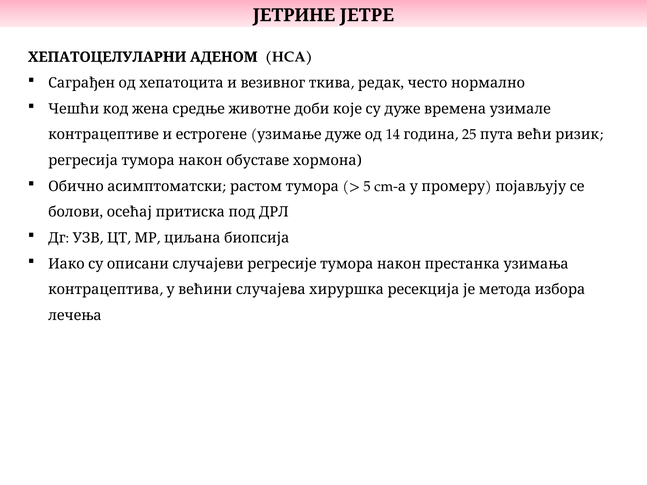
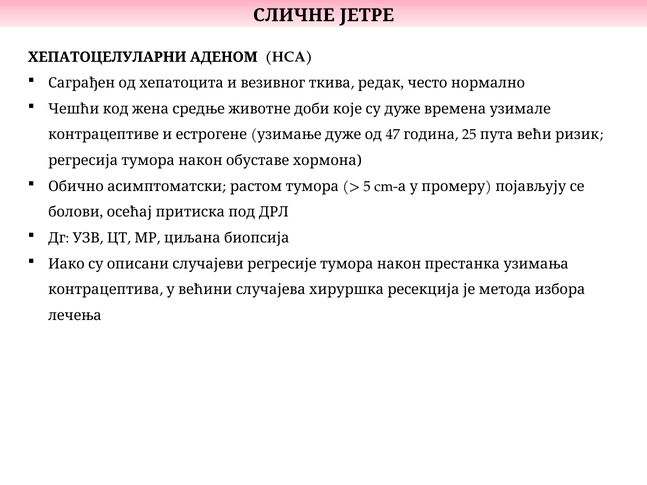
ЈЕТРИНЕ: ЈЕТРИНЕ -> СЛИЧНЕ (294, 15)
14: 14 -> 47 (393, 135)
